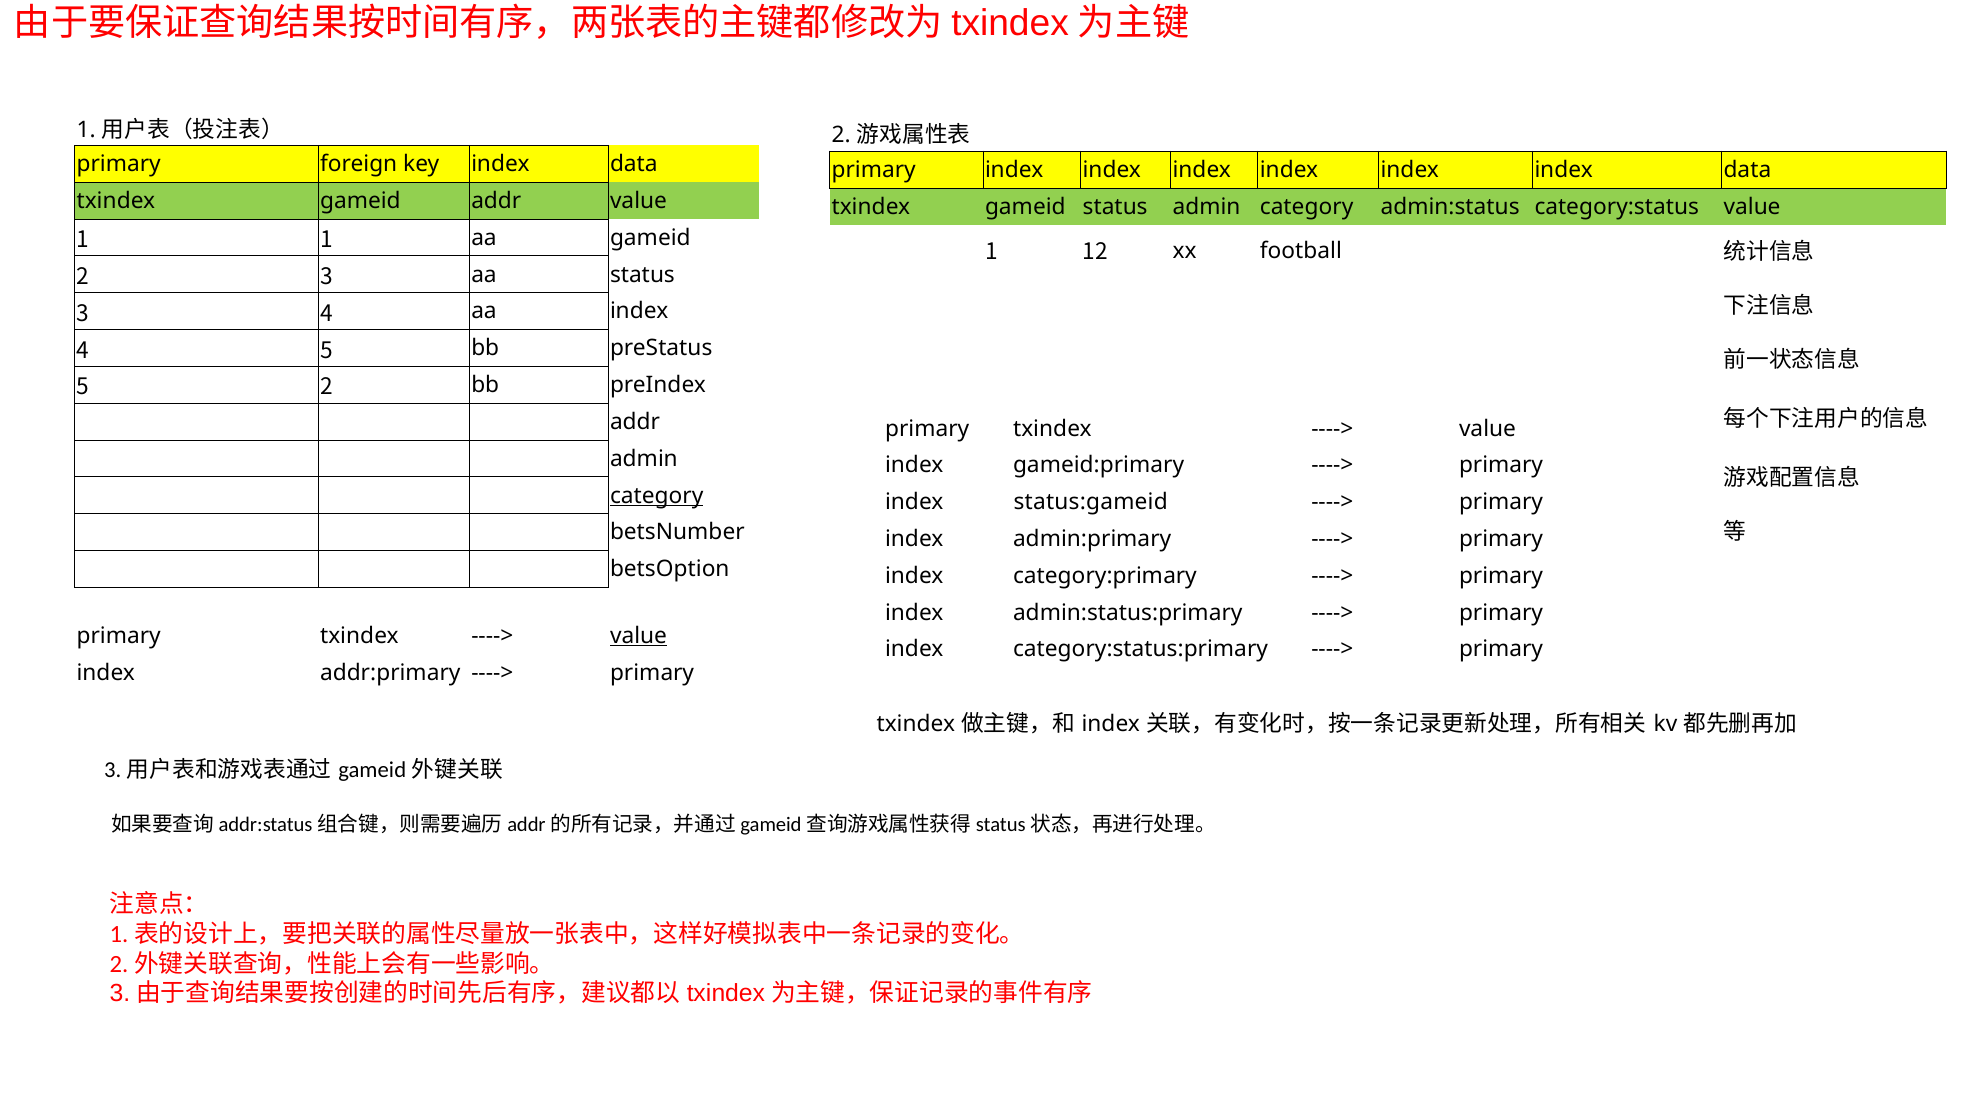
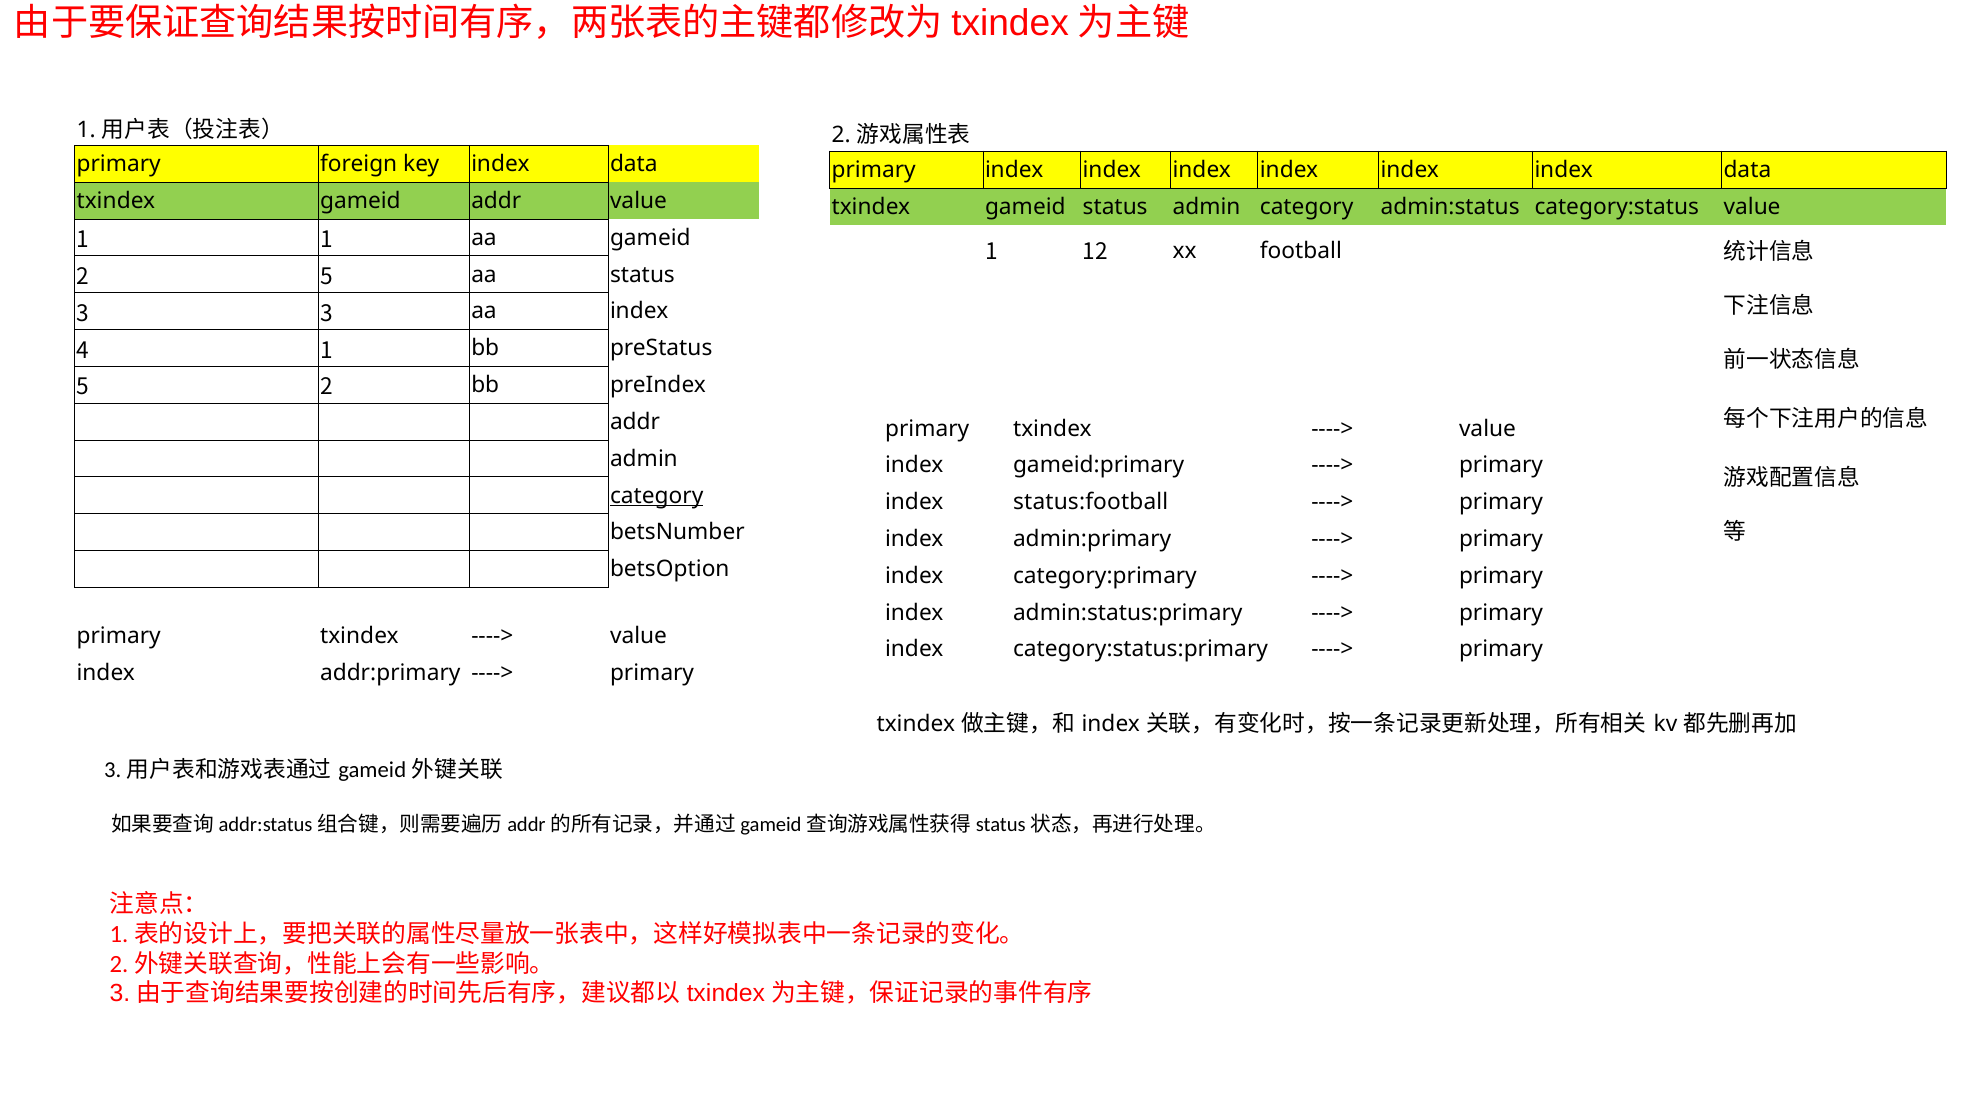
2 3: 3 -> 5 (326, 277)
3 4: 4 -> 3 (326, 314)
4 5: 5 -> 1 (326, 350)
status:gameid: status:gameid -> status:football (1091, 502)
value underline: present -> none (638, 635)
